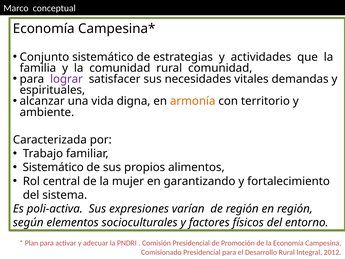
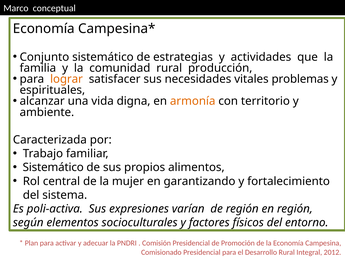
rural comunidad: comunidad -> producción (220, 68)
lograr colour: purple -> orange (66, 79)
demandas: demandas -> problemas (300, 79)
